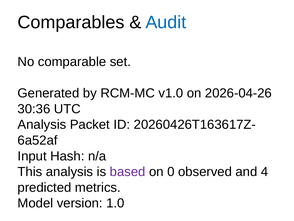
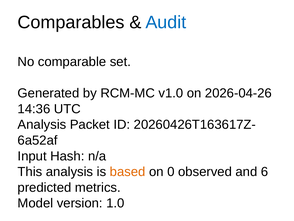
30:36: 30:36 -> 14:36 (34, 109)
based colour: purple -> orange (128, 171)
4: 4 -> 6 (265, 171)
